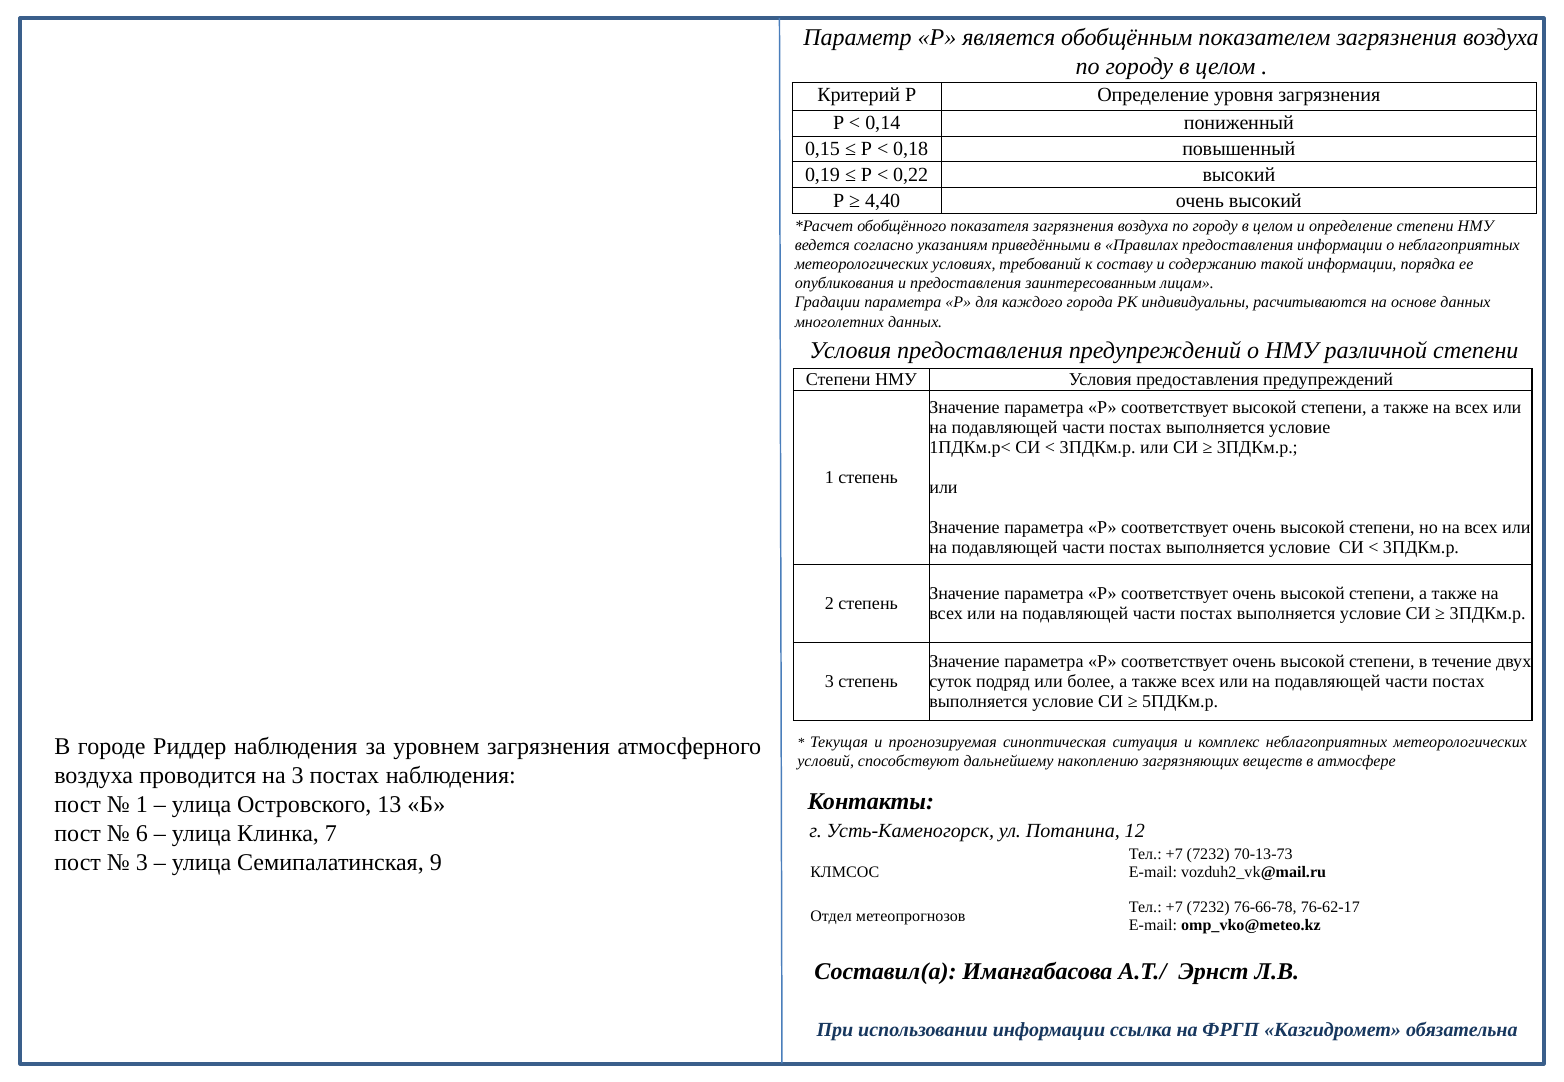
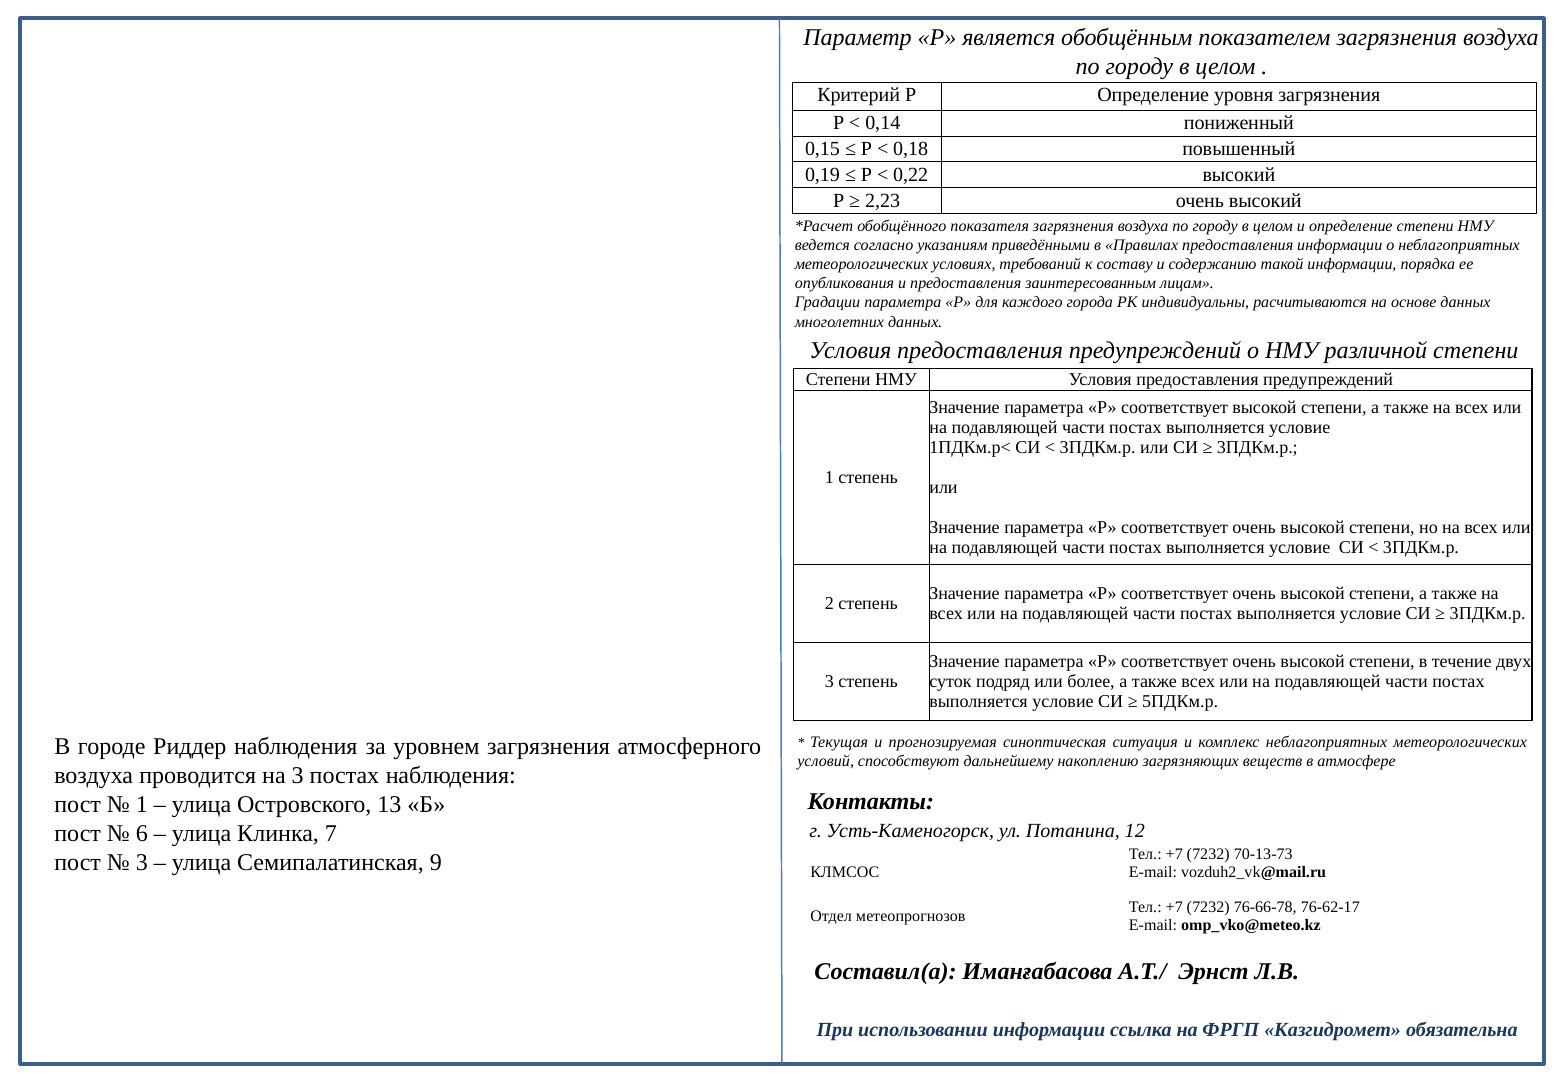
4,40: 4,40 -> 2,23 (883, 201)
